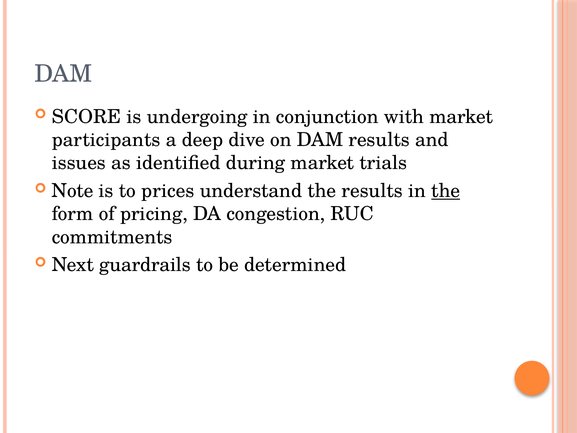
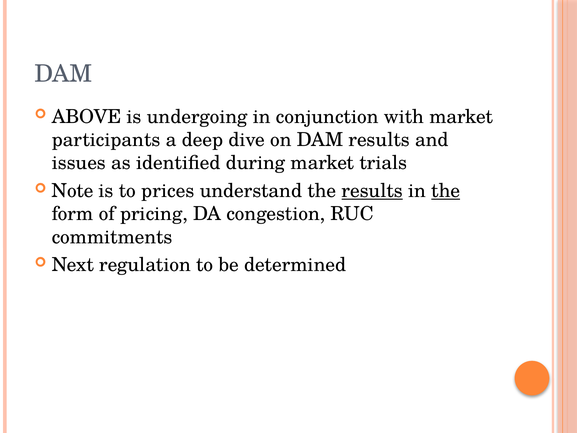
SCORE: SCORE -> ABOVE (87, 117)
results underline: none -> present (372, 191)
guardrails: guardrails -> regulation (145, 265)
